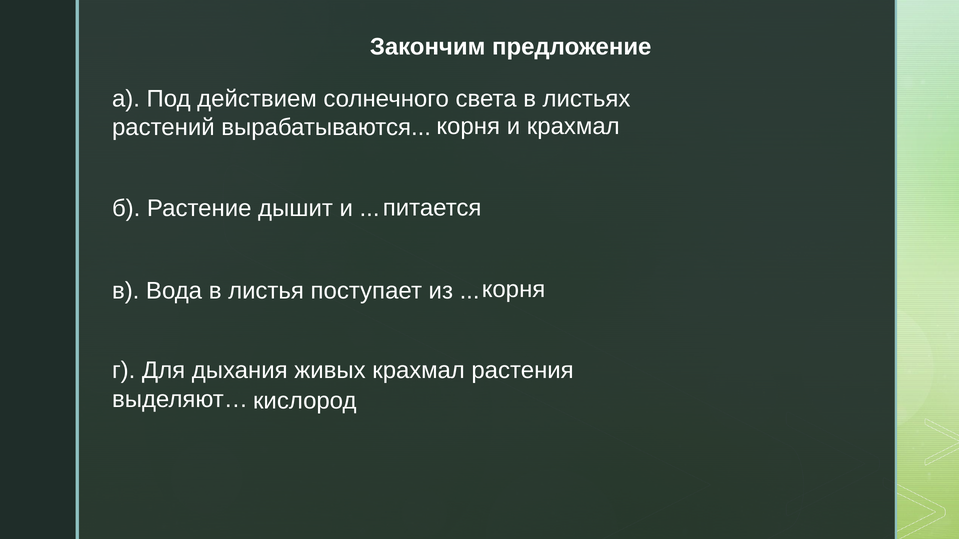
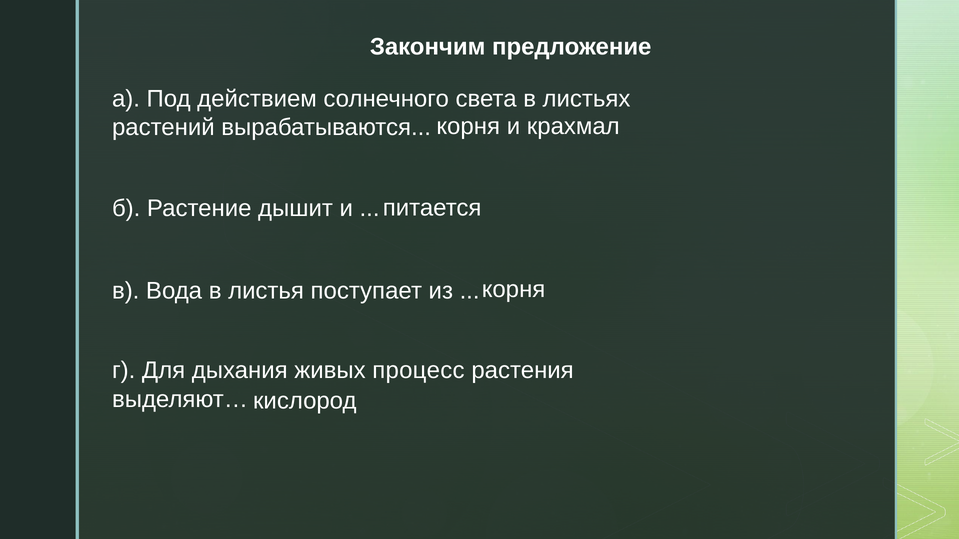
живых крахмал: крахмал -> процесс (418, 371)
